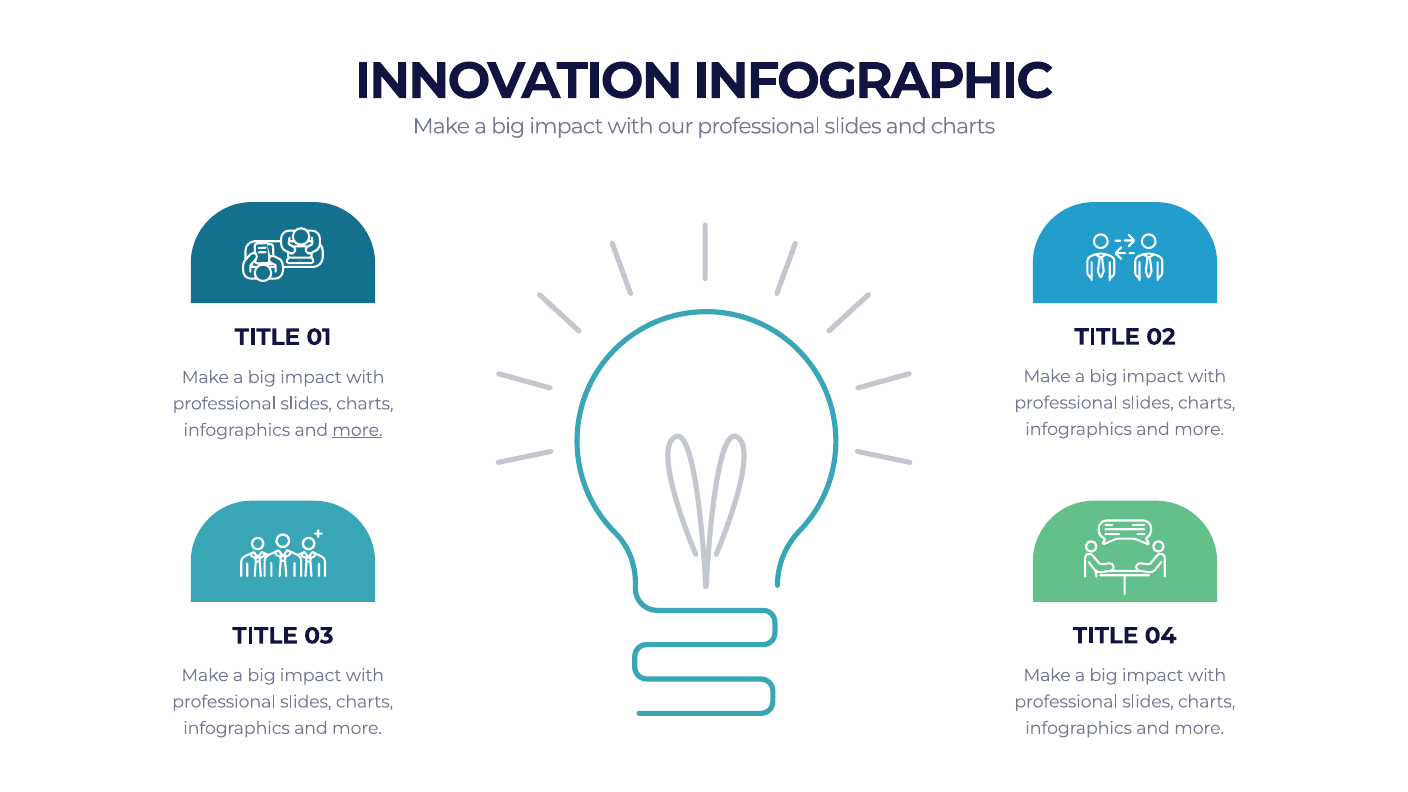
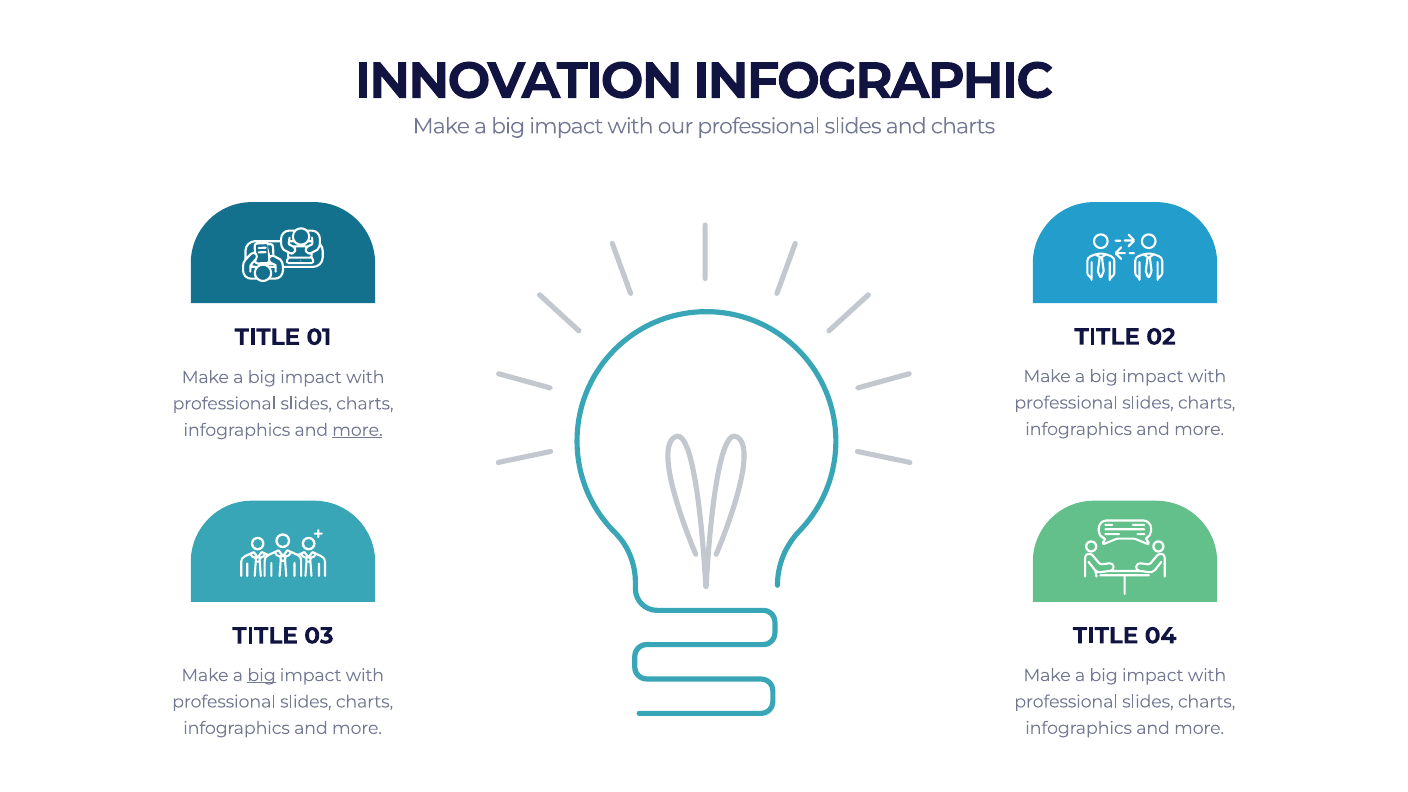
big underline: none -> present (262, 676)
